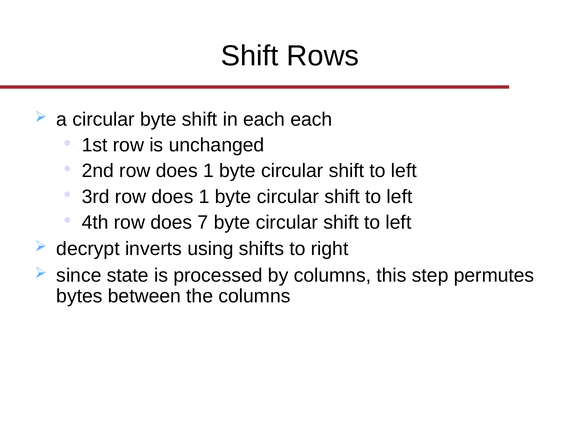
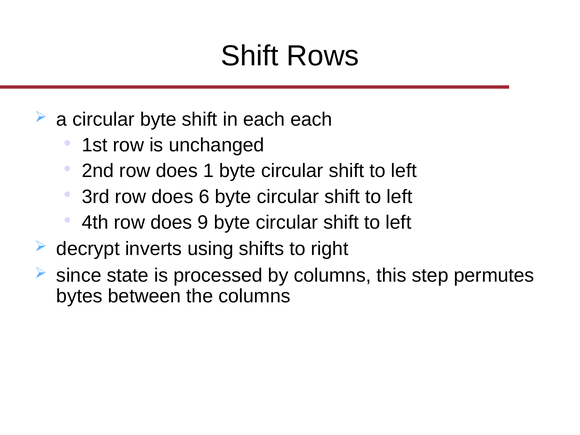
3rd row does 1: 1 -> 6 (204, 197)
7: 7 -> 9 (203, 222)
